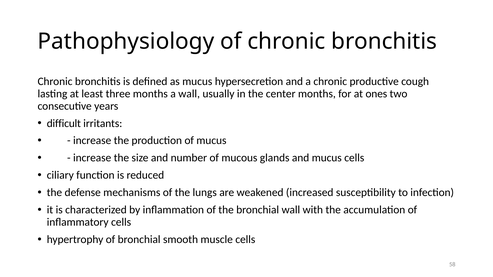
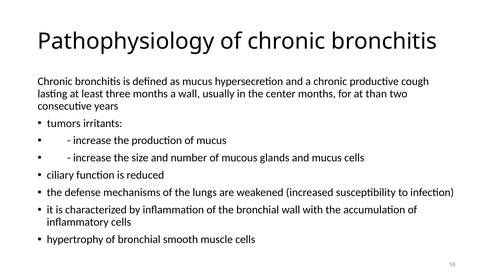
ones: ones -> than (376, 94)
difficult: difficult -> tumors (64, 123)
